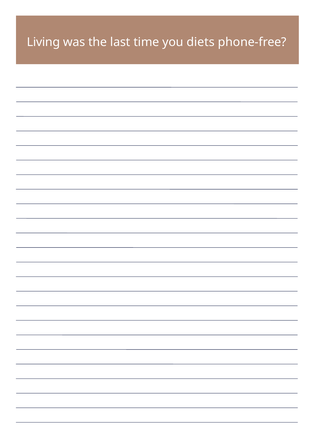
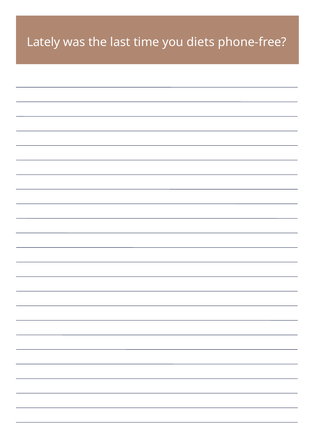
Living: Living -> Lately (43, 42)
